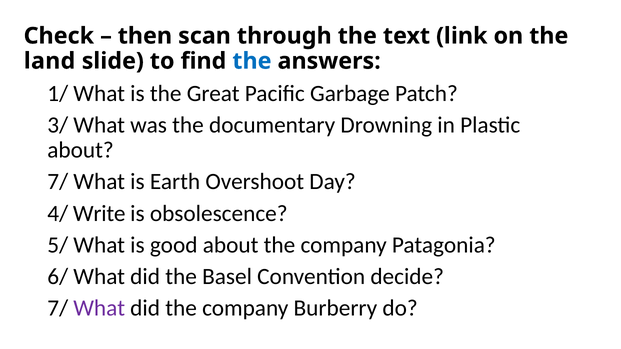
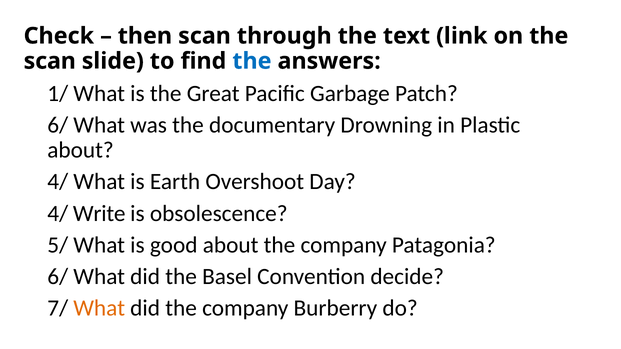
land: land -> scan (50, 61)
3/: 3/ -> 6/ (58, 125)
7/: 7/ -> 4/ (58, 182)
What colour: purple -> orange (99, 308)
